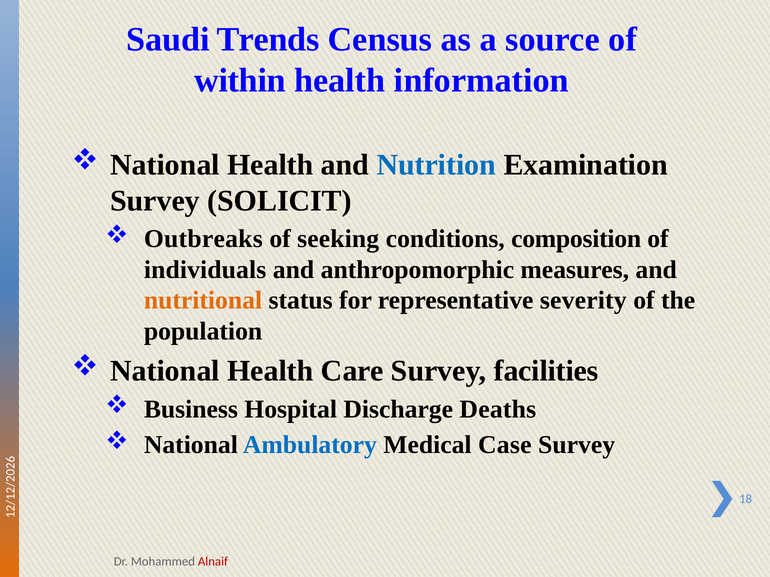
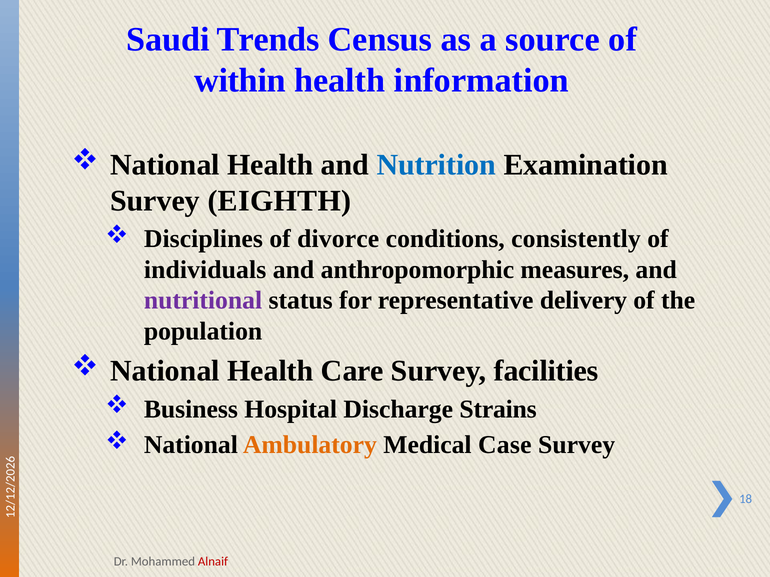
SOLICIT: SOLICIT -> EIGHTH (279, 201)
Outbreaks: Outbreaks -> Disciplines (203, 239)
seeking: seeking -> divorce (338, 239)
composition: composition -> consistently (576, 239)
nutritional colour: orange -> purple (203, 301)
severity: severity -> delivery (583, 301)
Deaths: Deaths -> Strains (498, 409)
Ambulatory colour: blue -> orange (310, 445)
